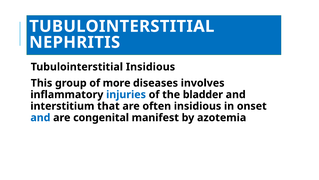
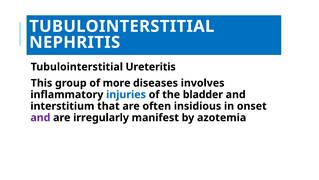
Tubulointerstitial Insidious: Insidious -> Ureteritis (151, 67)
and colour: blue -> purple (40, 117)
congenital: congenital -> irregularly (101, 117)
